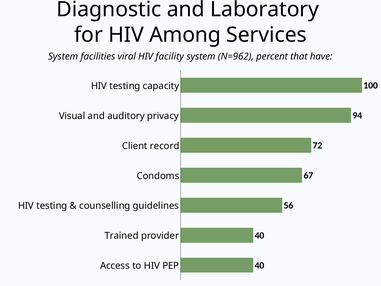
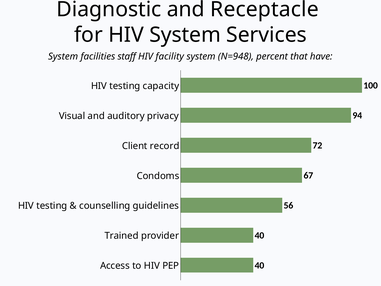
Laboratory: Laboratory -> Receptacle (264, 9)
HIV Among: Among -> System (185, 35)
viral: viral -> staff (127, 56)
N=962: N=962 -> N=948 (236, 56)
